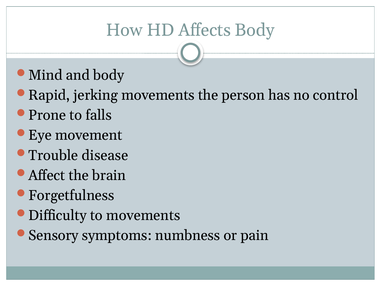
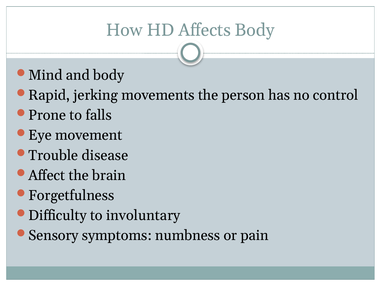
to movements: movements -> involuntary (143, 215)
